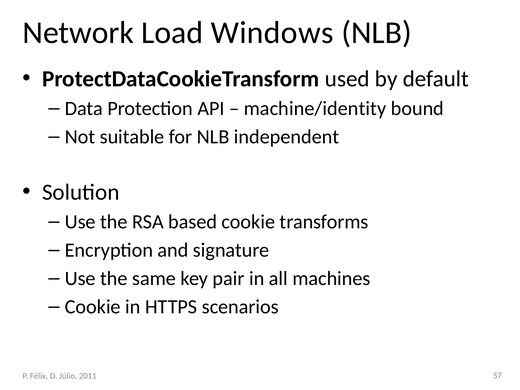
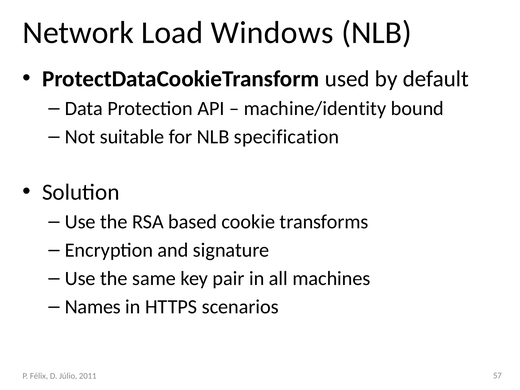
independent: independent -> specification (287, 137)
Cookie: Cookie -> Names (93, 307)
